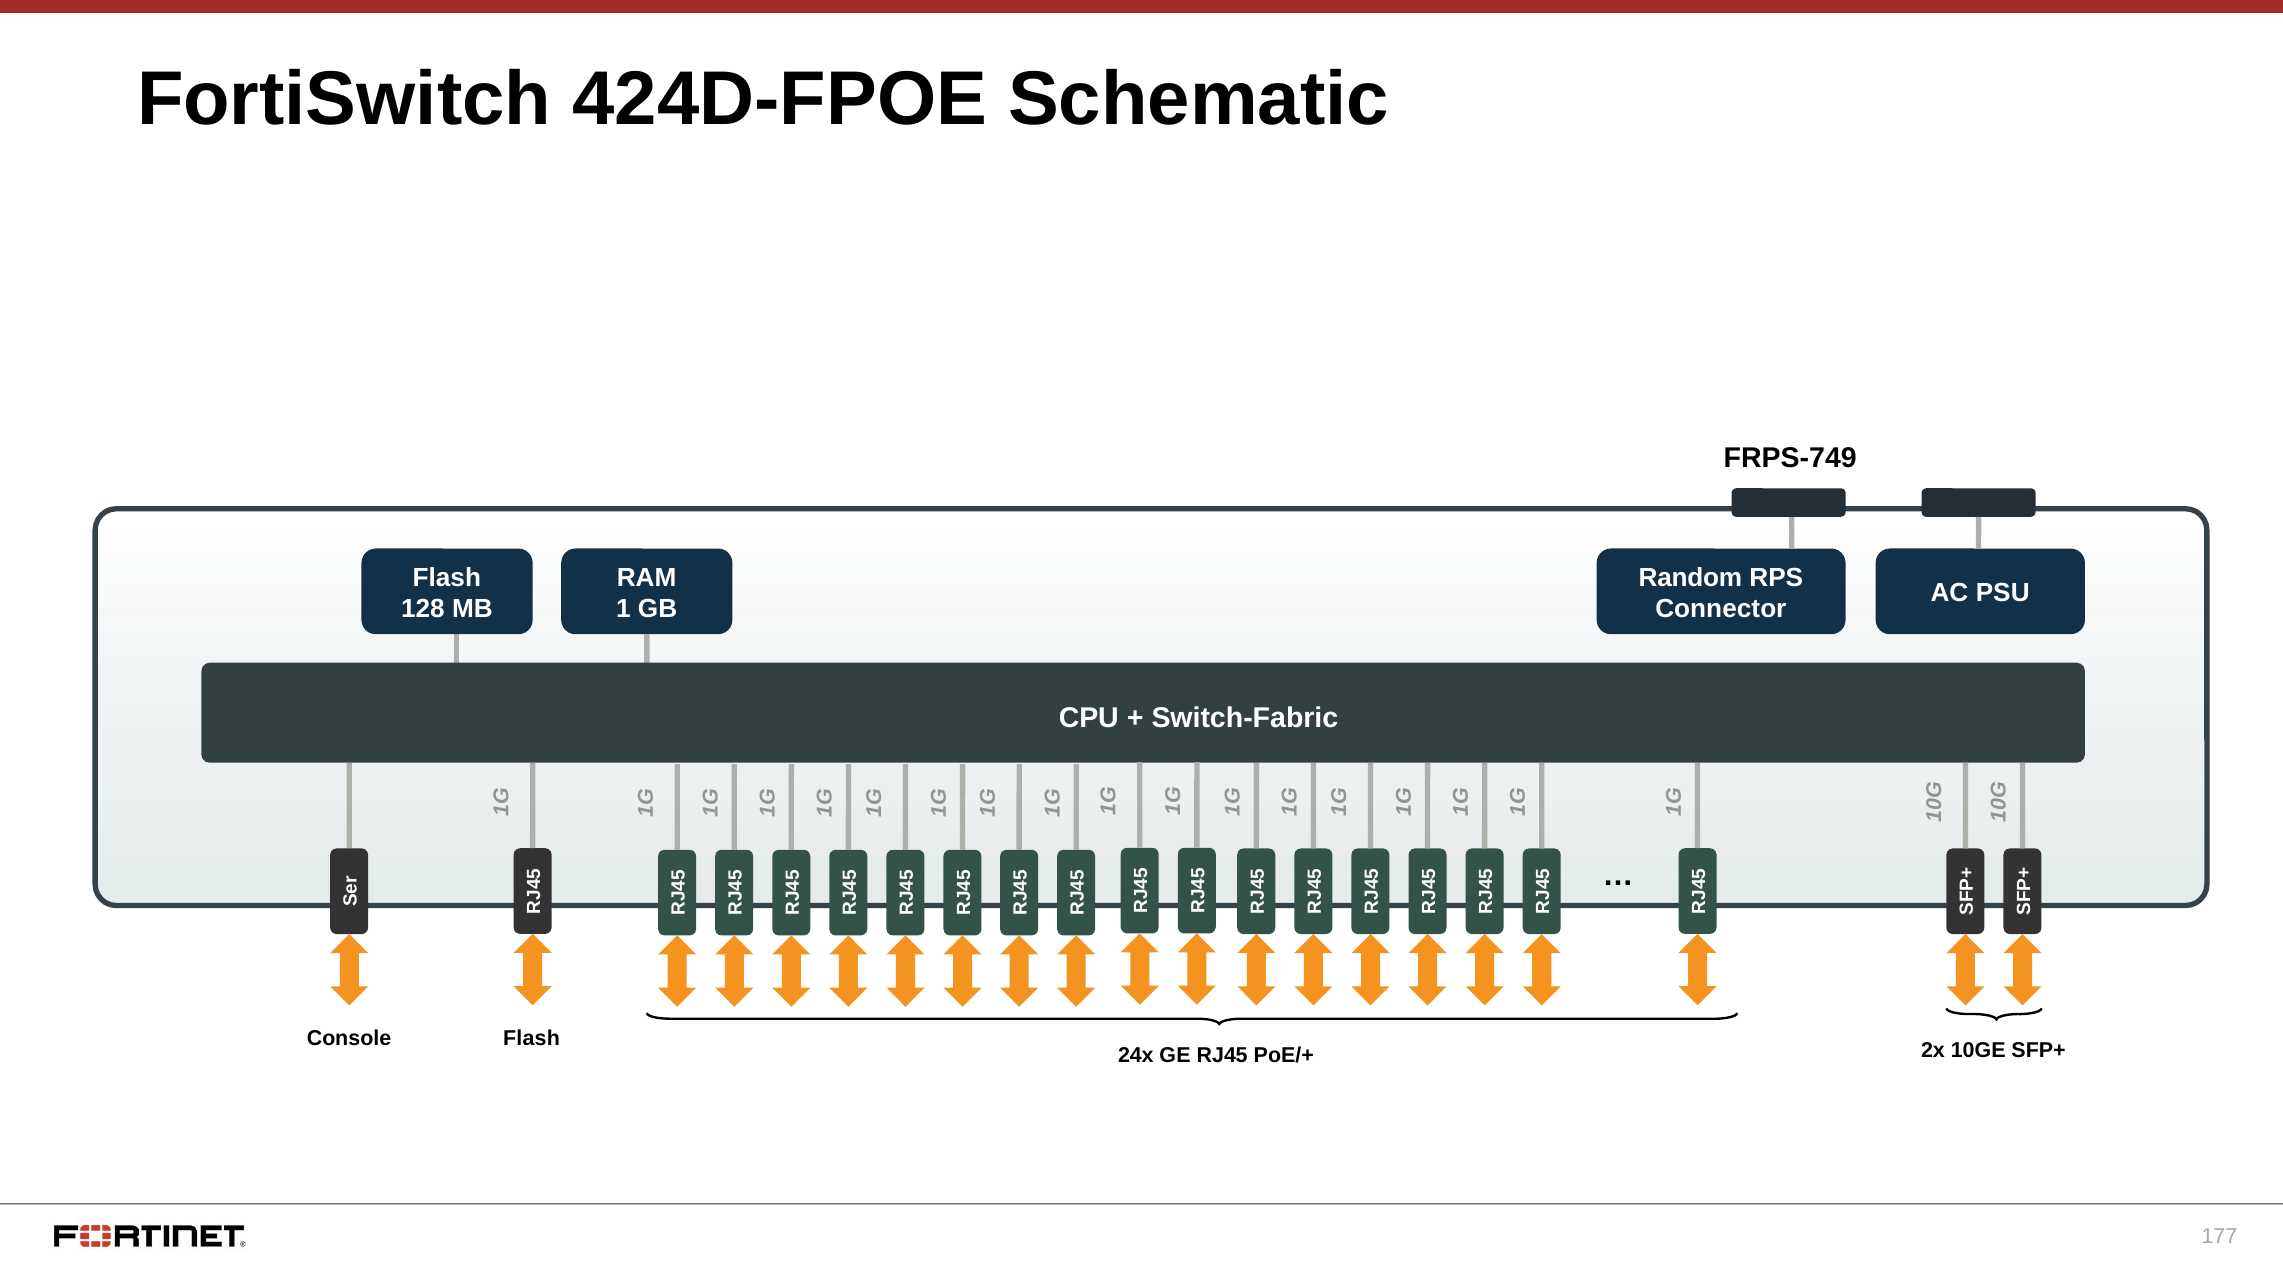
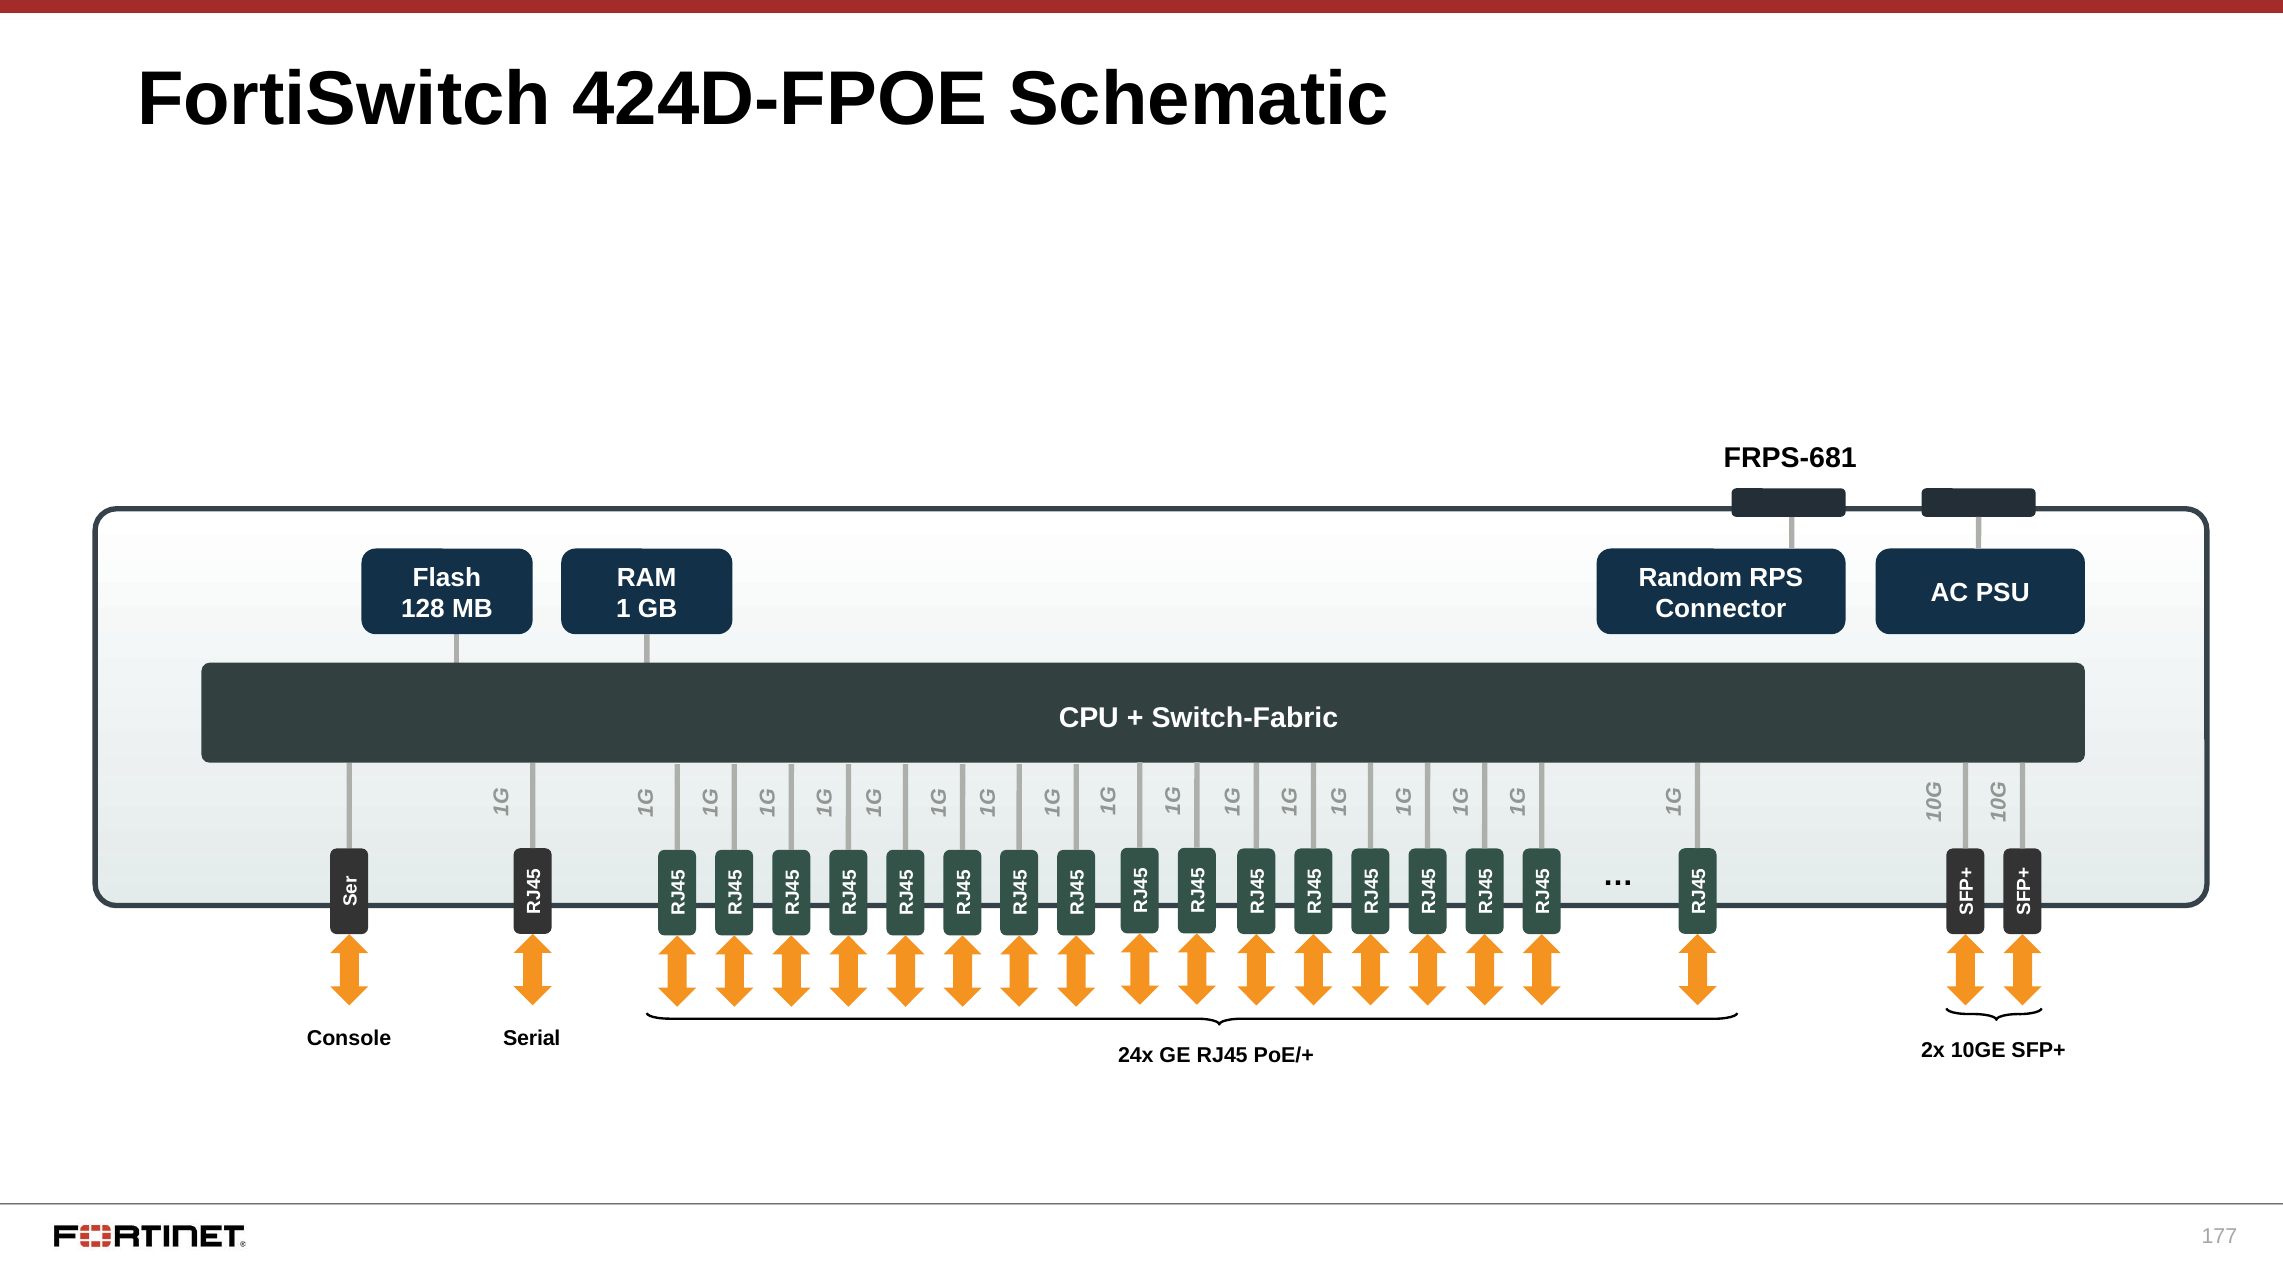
FRPS-749: FRPS-749 -> FRPS-681 (1790, 458)
Flash: Flash -> Serial (532, 1038)
